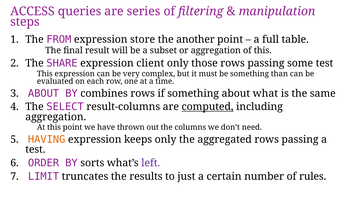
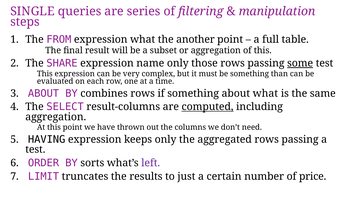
ACCESS: ACCESS -> SINGLE (33, 11)
expression store: store -> what (143, 39)
client: client -> name (150, 63)
some underline: none -> present (300, 63)
HAVING colour: orange -> black (47, 139)
rules: rules -> price (313, 176)
